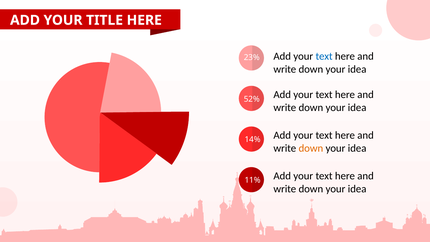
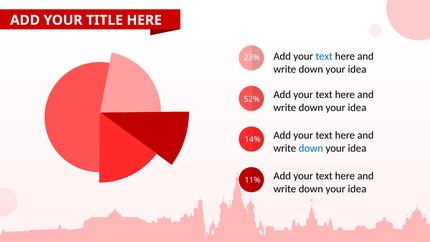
down colour: orange -> blue (311, 148)
